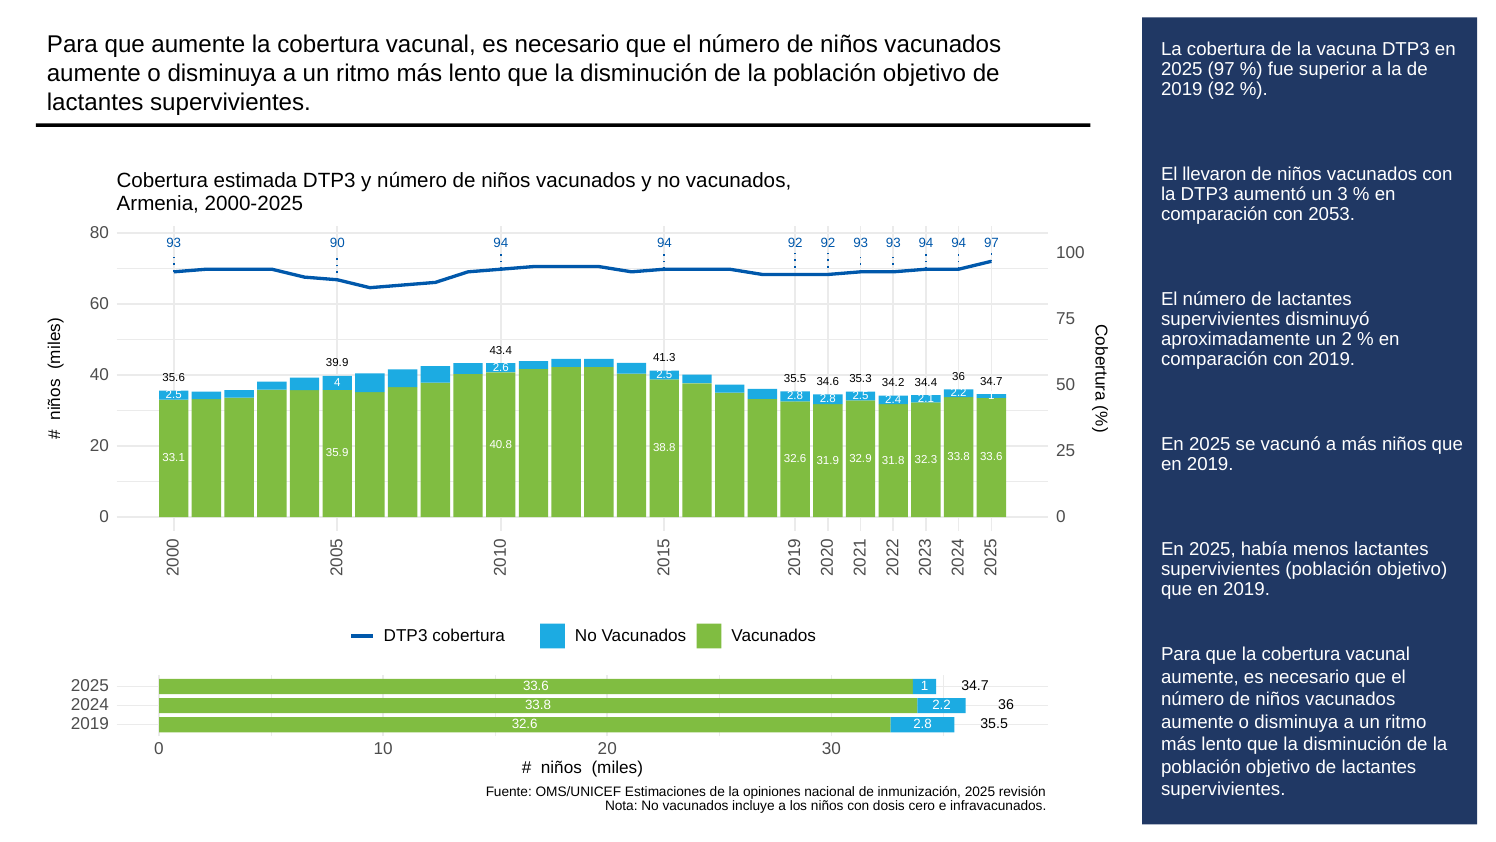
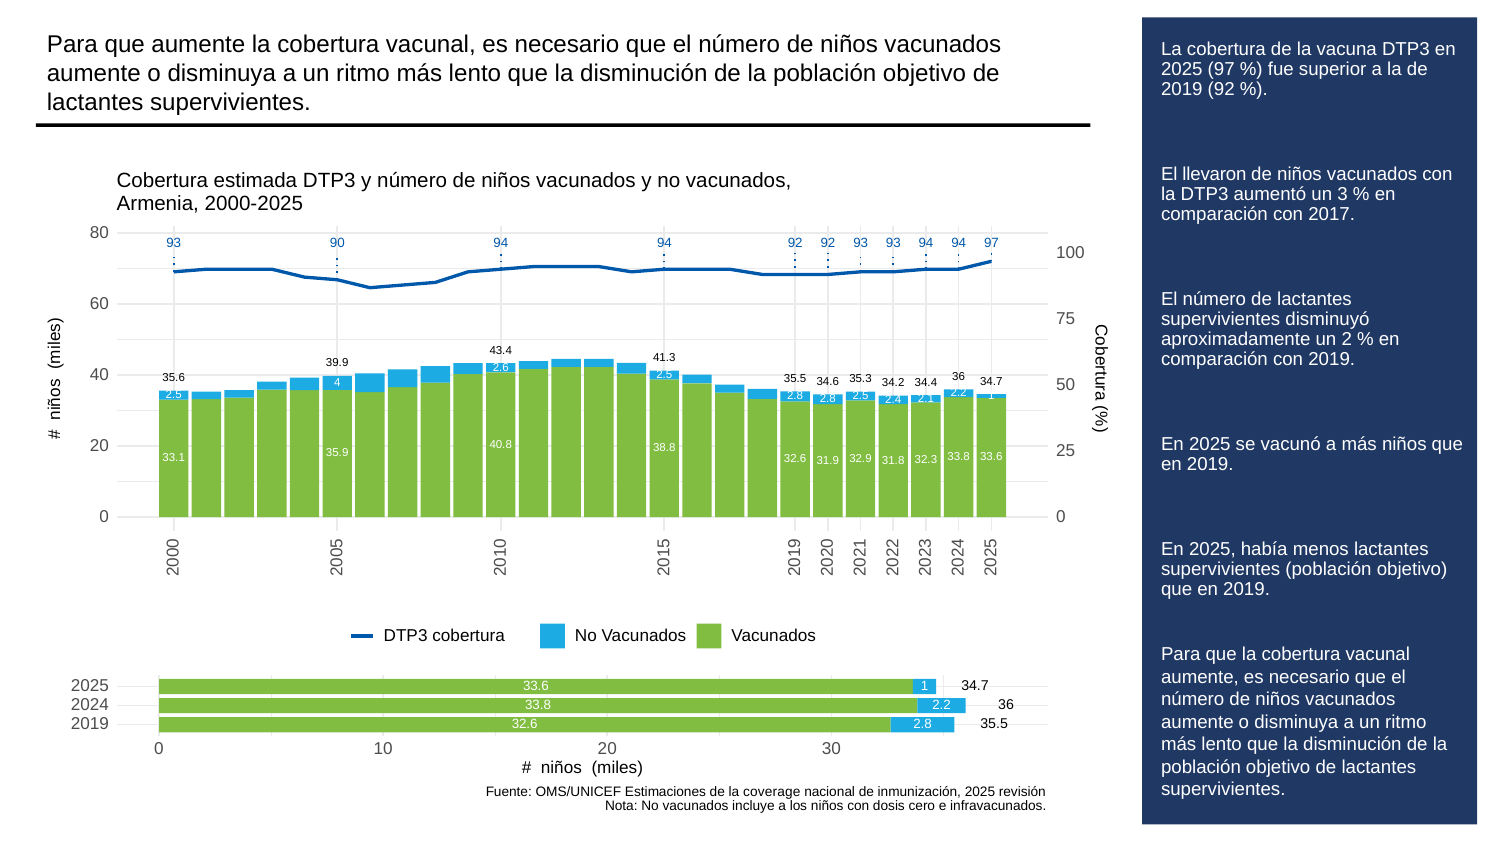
2053: 2053 -> 2017 (1332, 214)
opiniones: opiniones -> coverage (772, 791)
